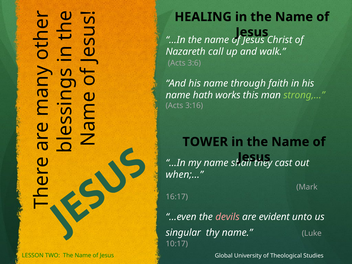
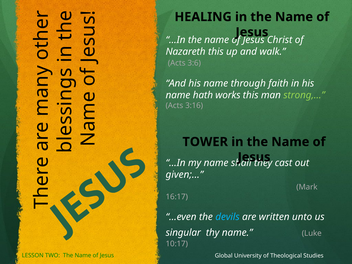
Nazareth call: call -> this (216, 52)
when: when -> given (184, 175)
devils colour: pink -> light blue (228, 217)
evident: evident -> written (274, 217)
